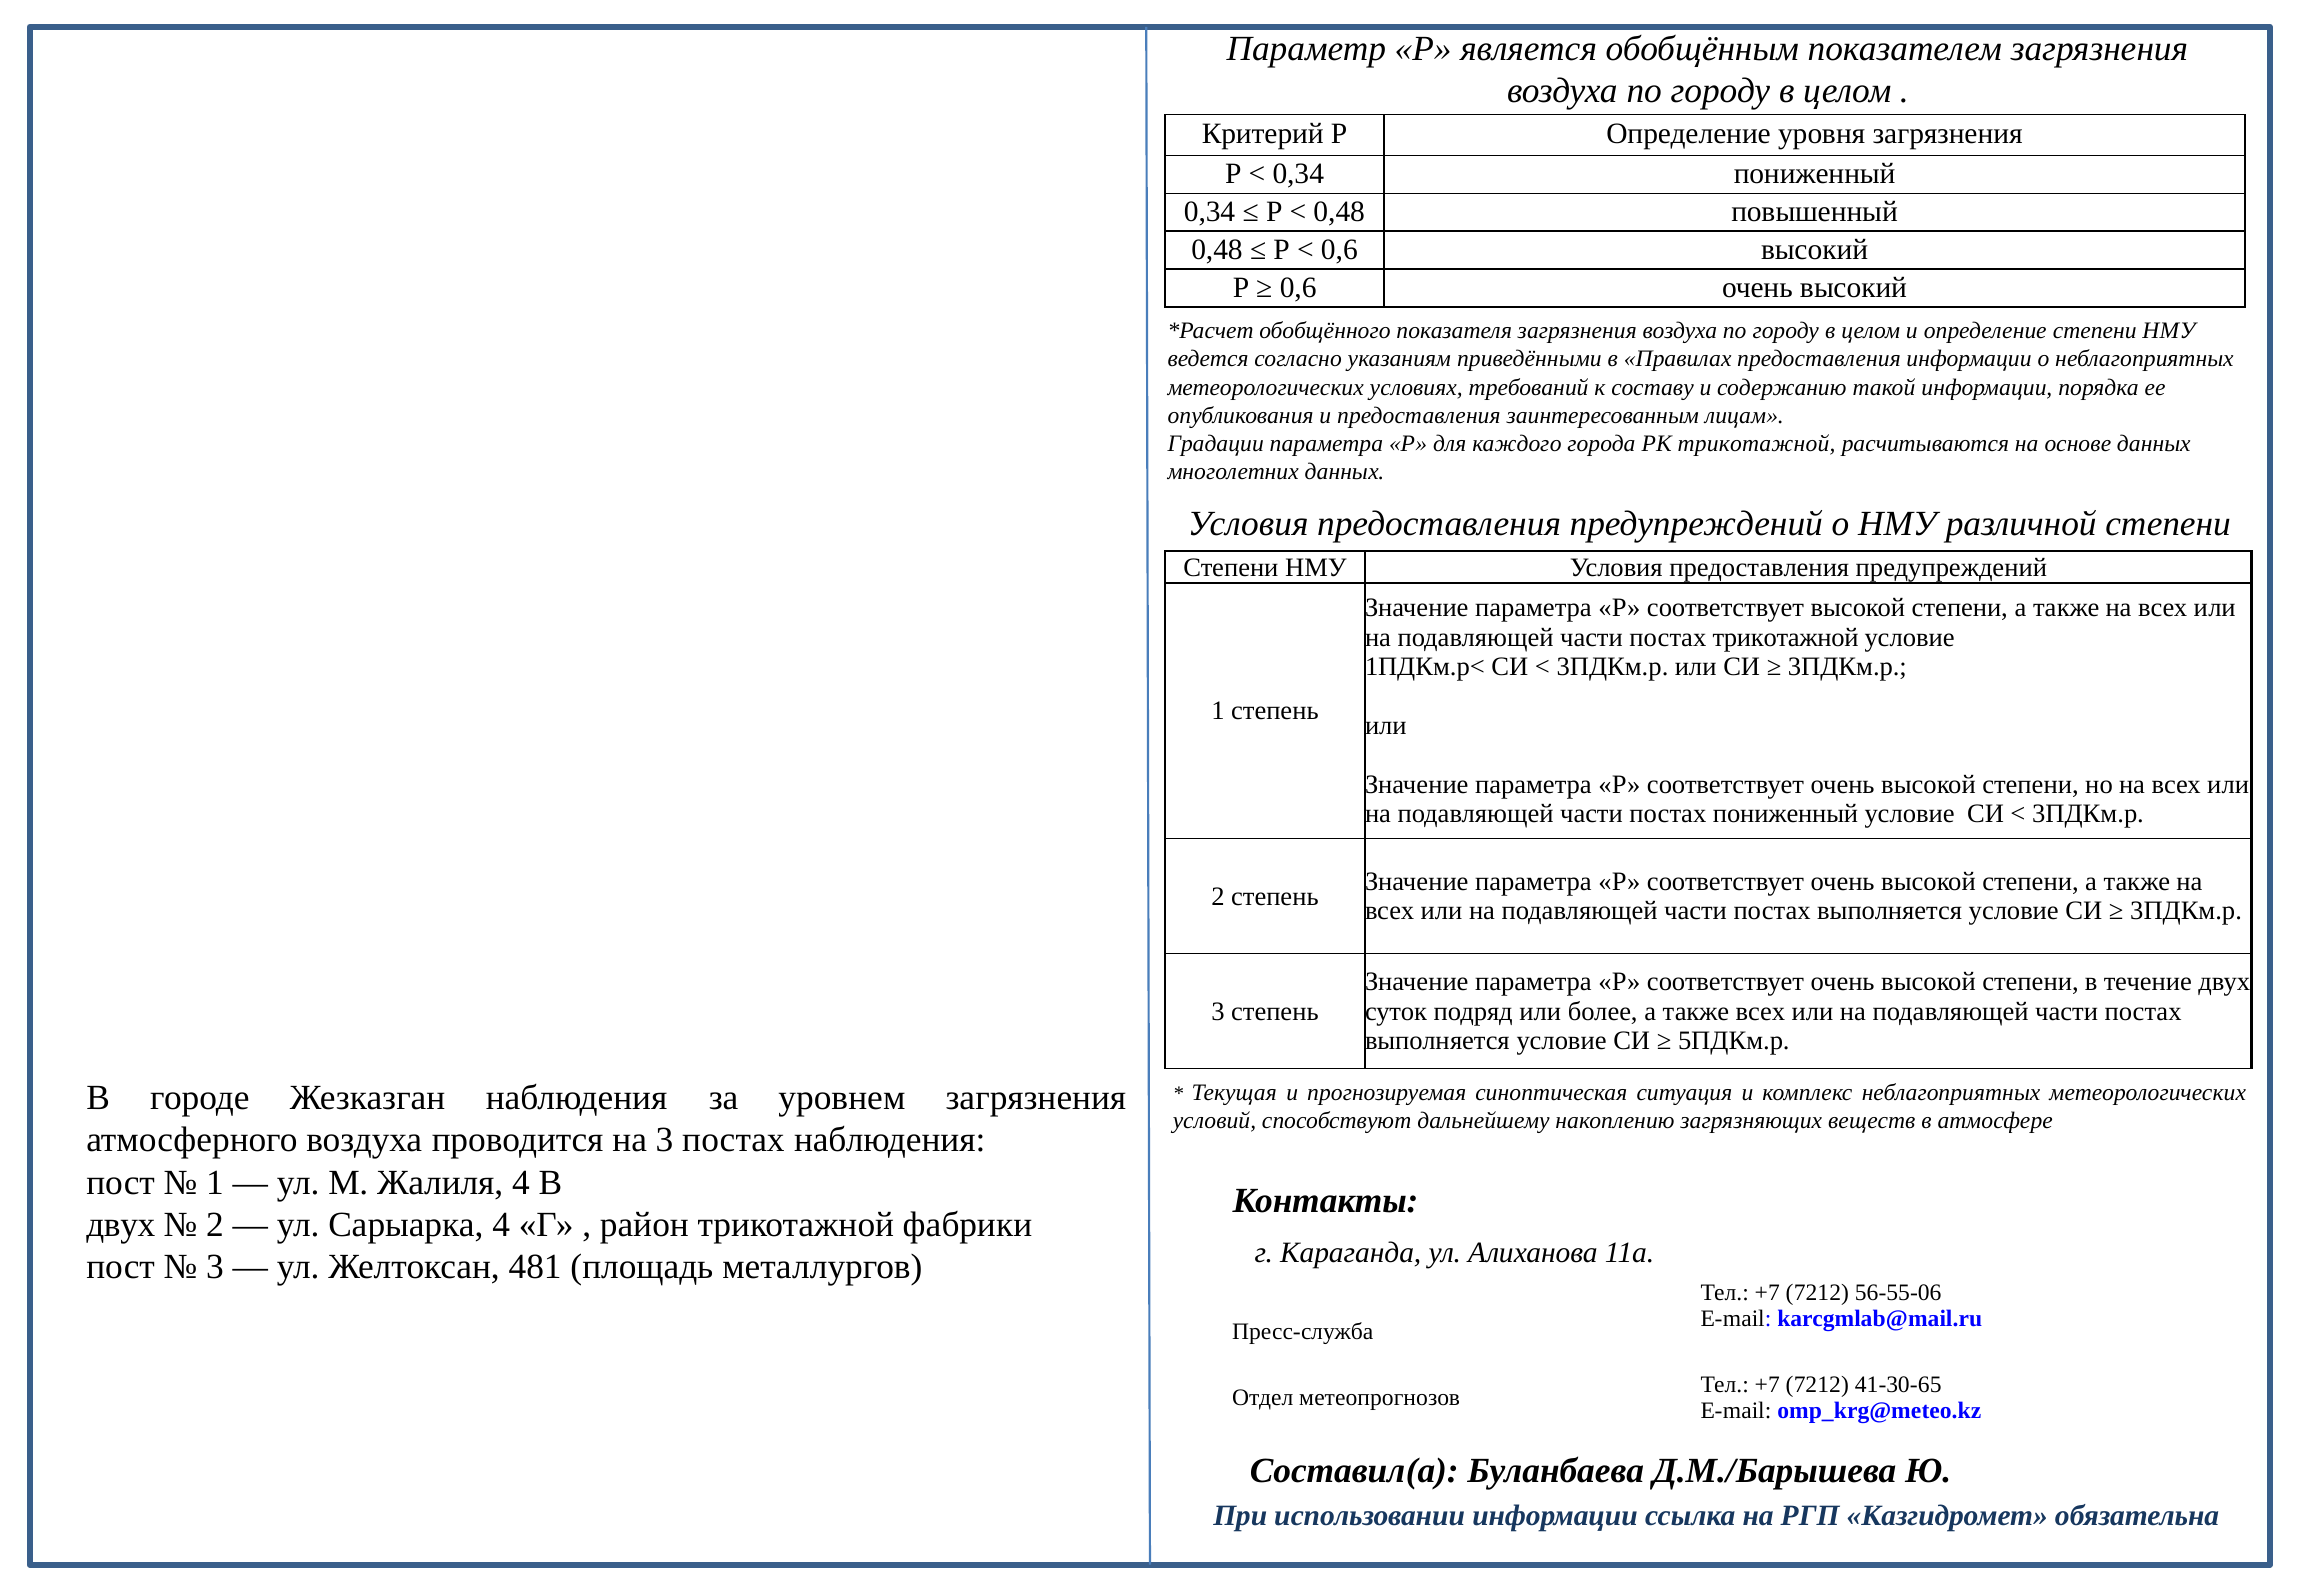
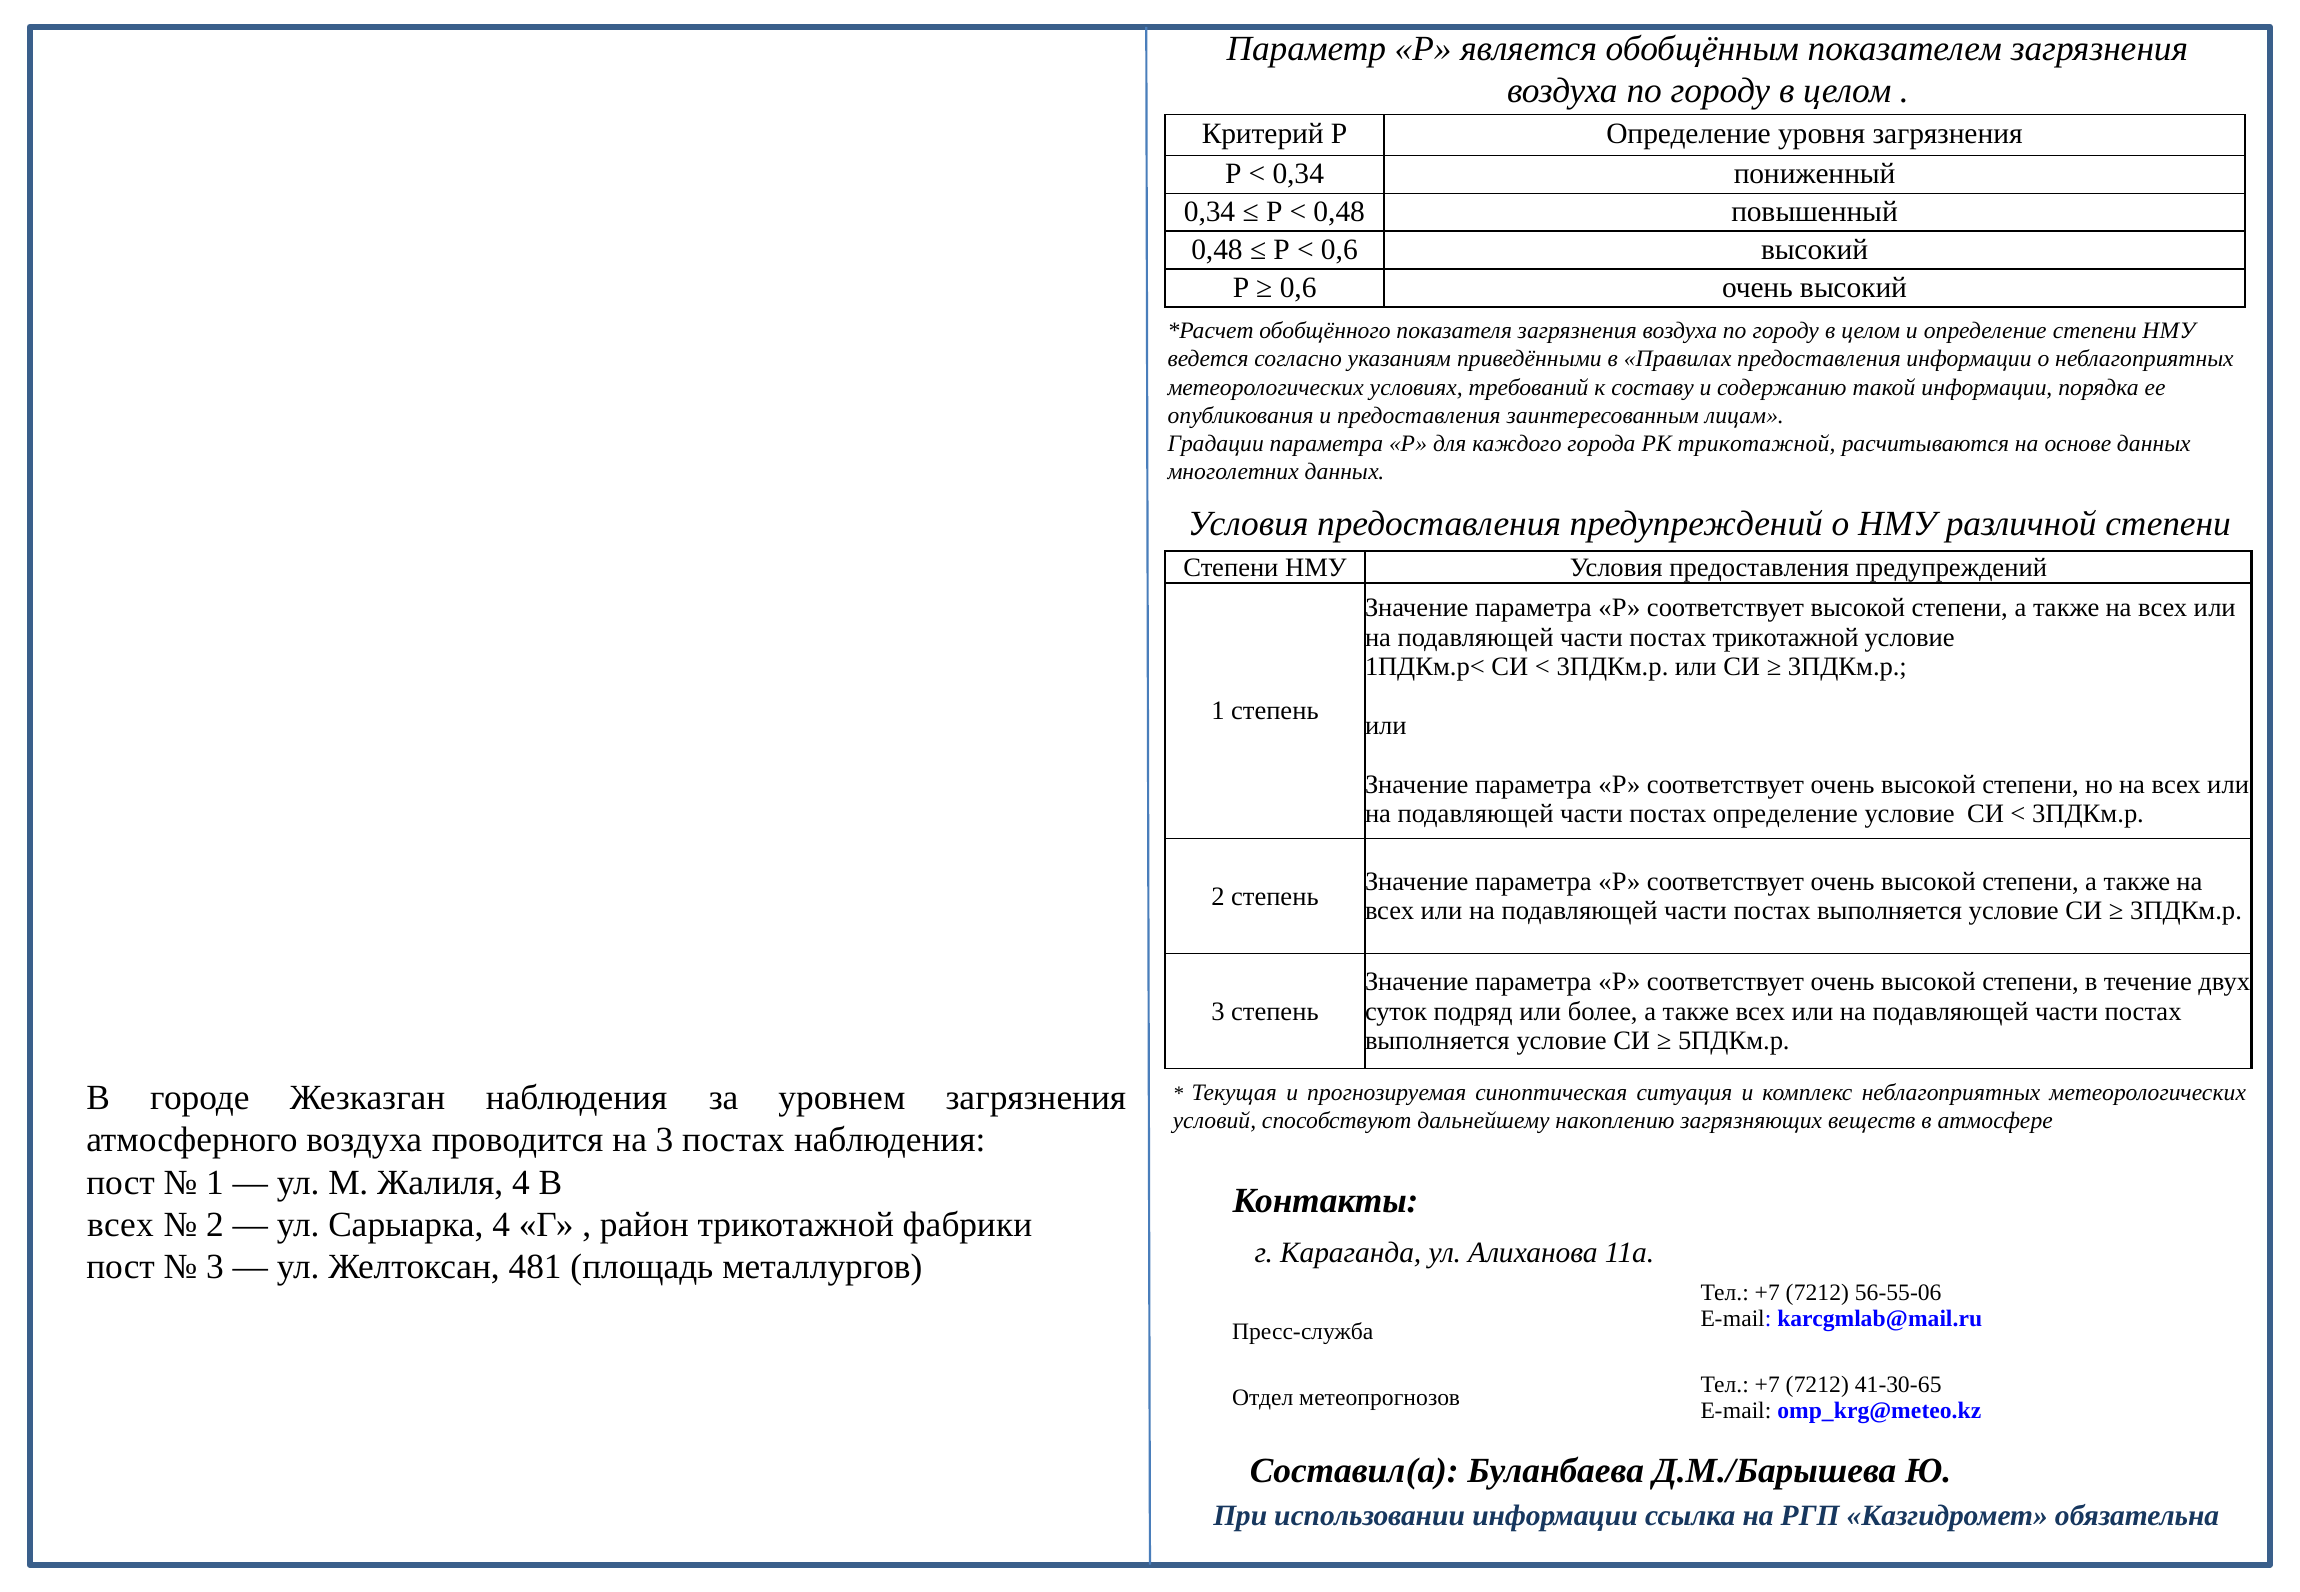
постах пониженный: пониженный -> определение (1785, 814)
двух: двух -> всех (120, 1225)
